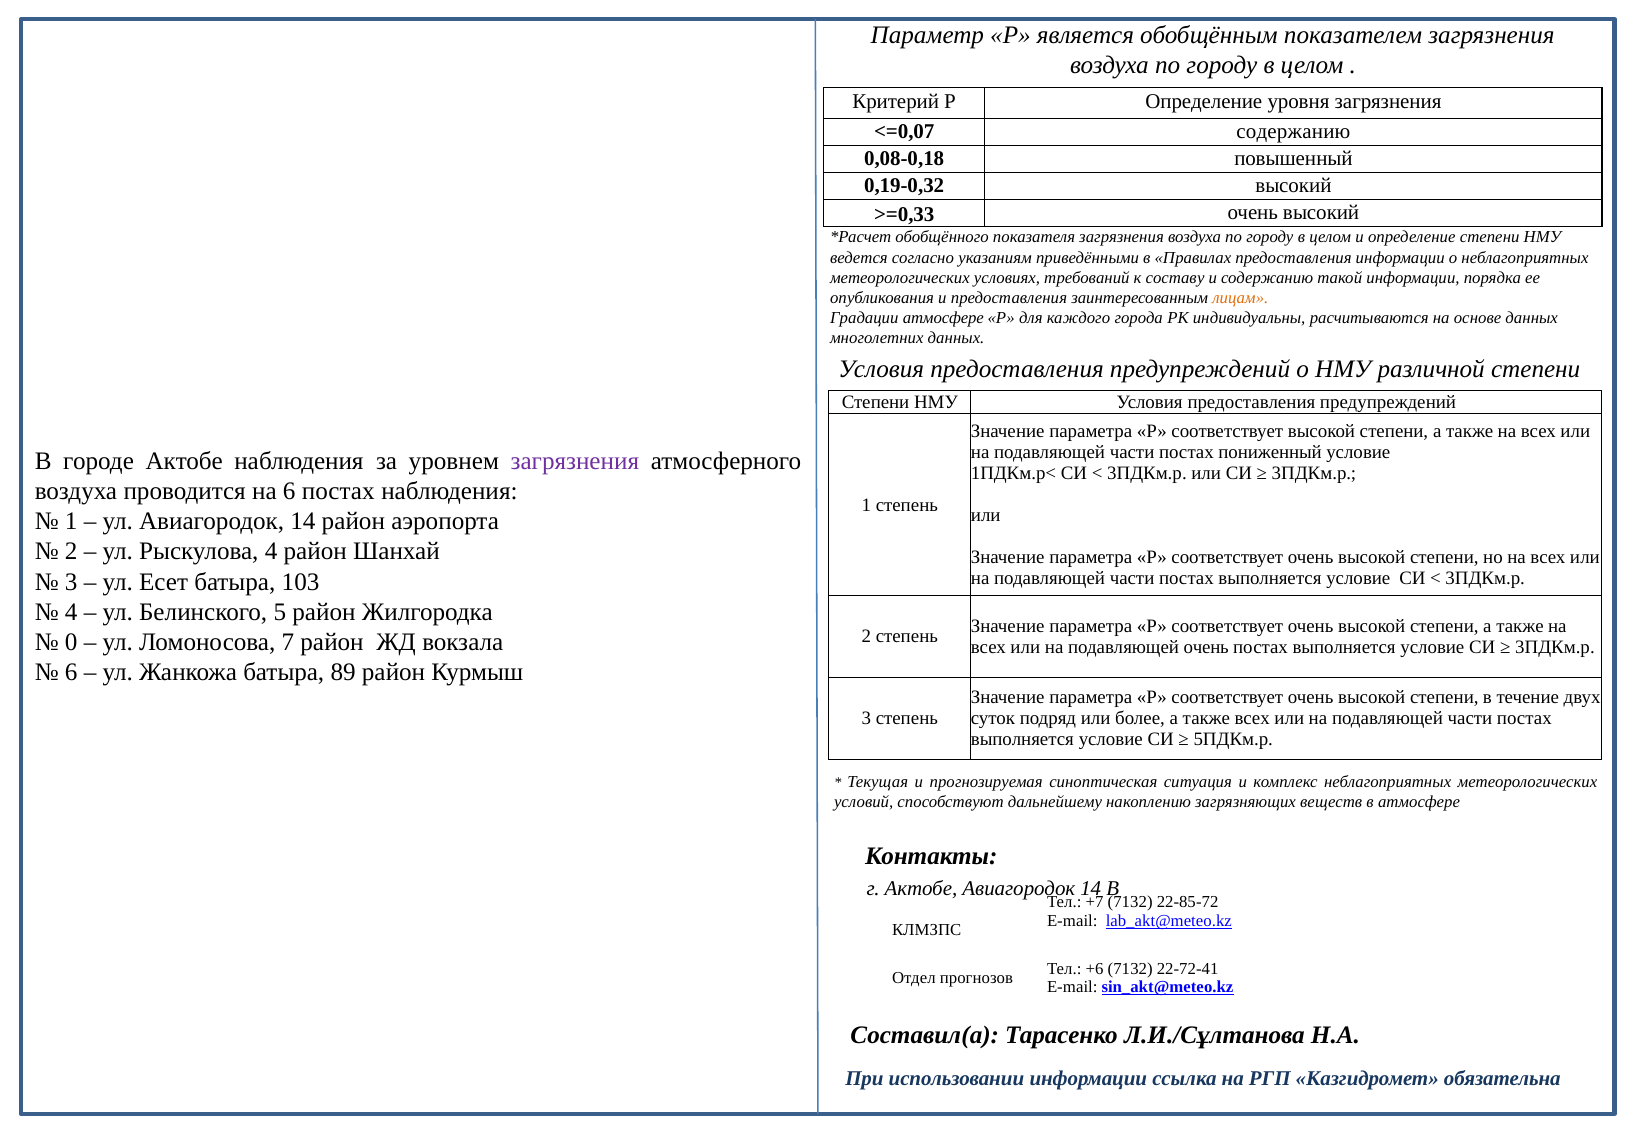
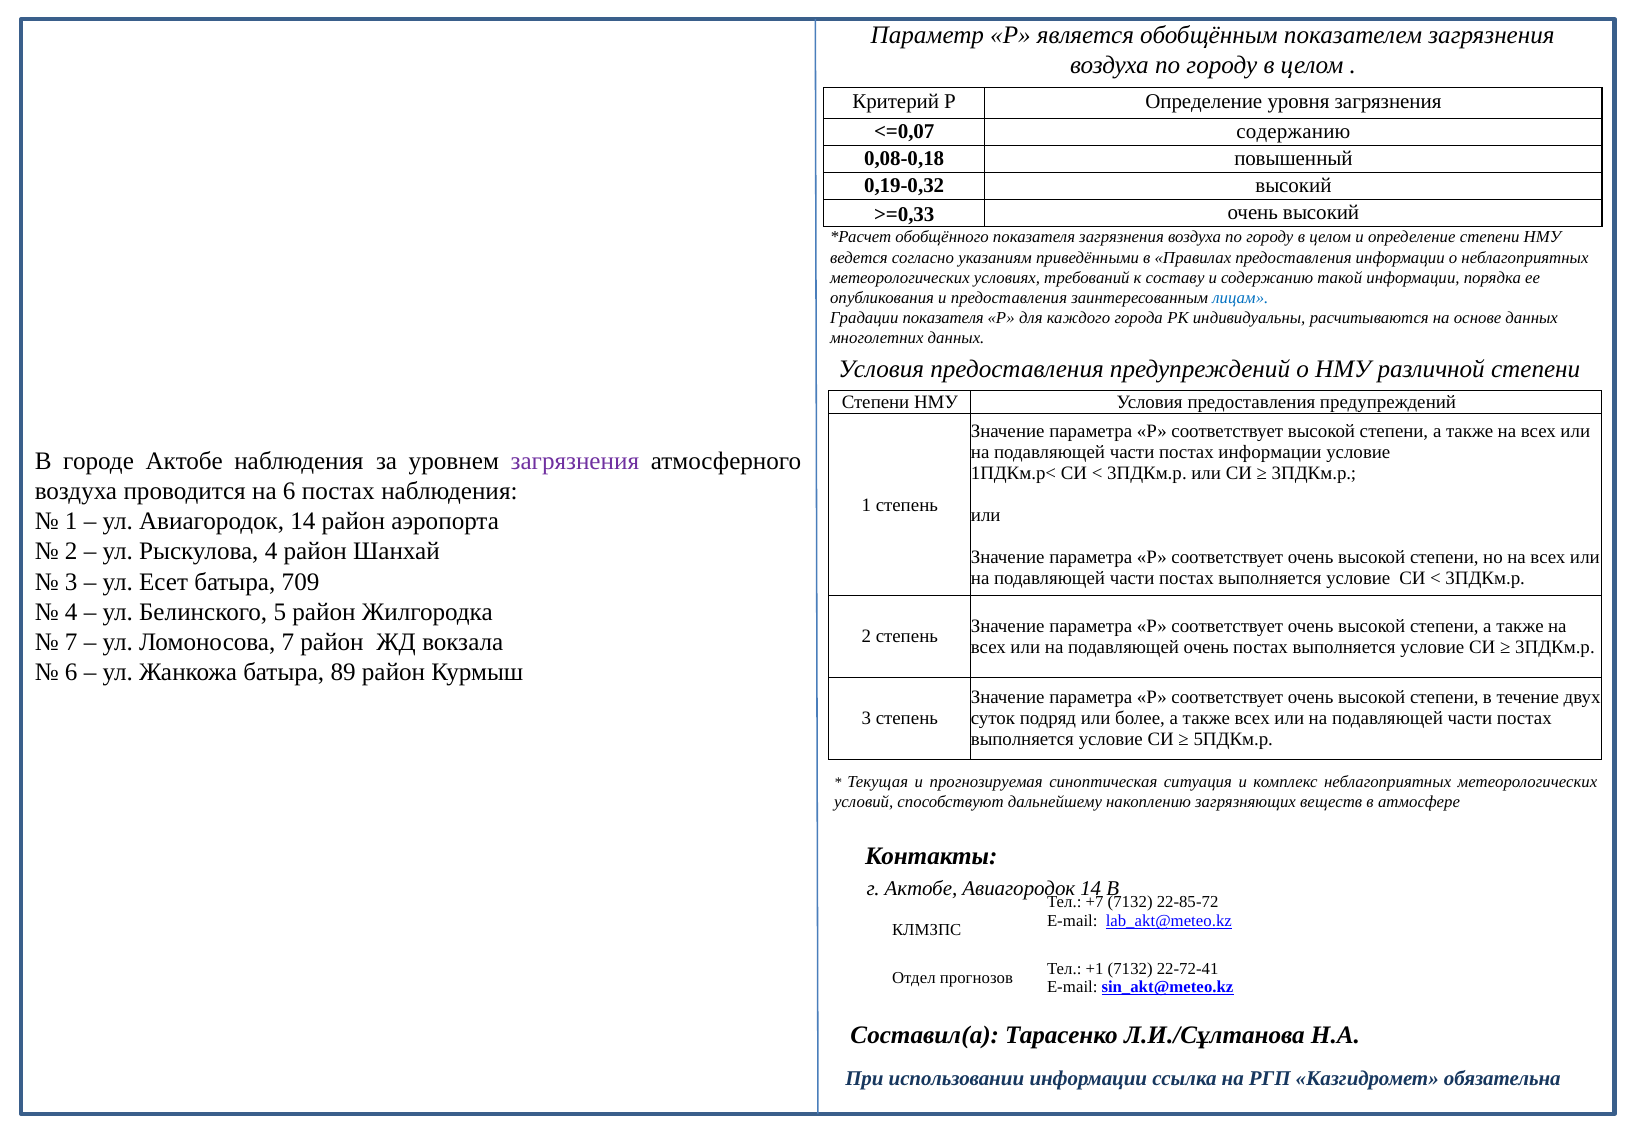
лицам colour: orange -> blue (1240, 298)
Градации атмосфере: атмосфере -> показателя (943, 318)
постах пониженный: пониженный -> информации (1270, 452)
103: 103 -> 709 (301, 582)
0: 0 -> 7 (71, 642)
+6: +6 -> +1 (1094, 968)
